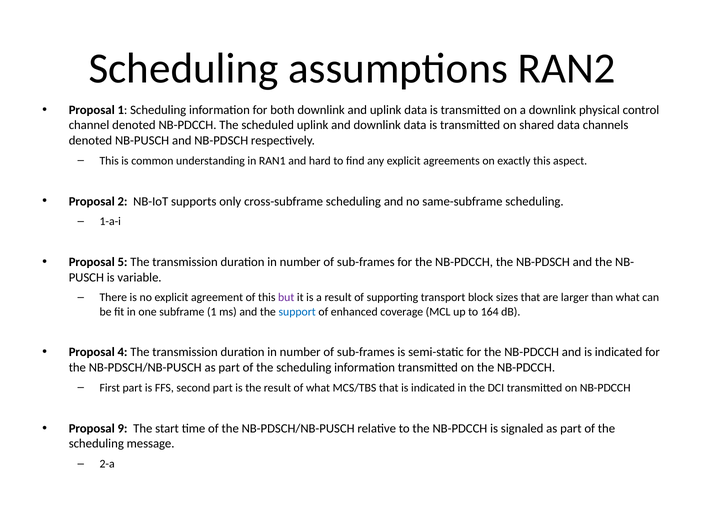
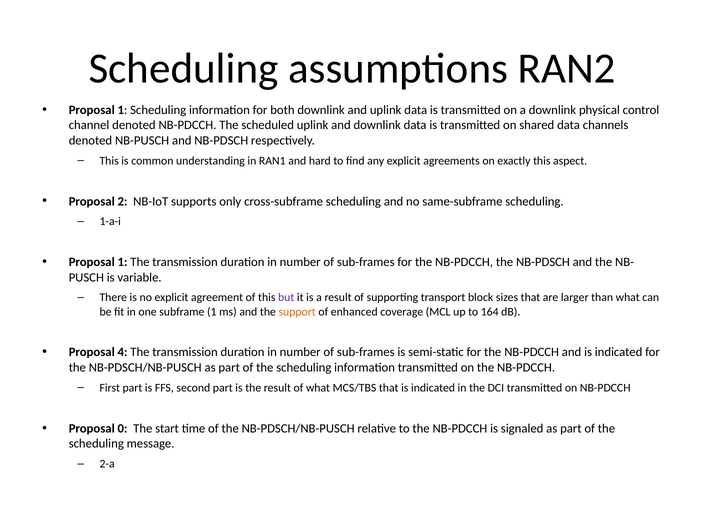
5: 5 -> 1 (122, 262)
support colour: blue -> orange (297, 311)
9: 9 -> 0 (122, 428)
